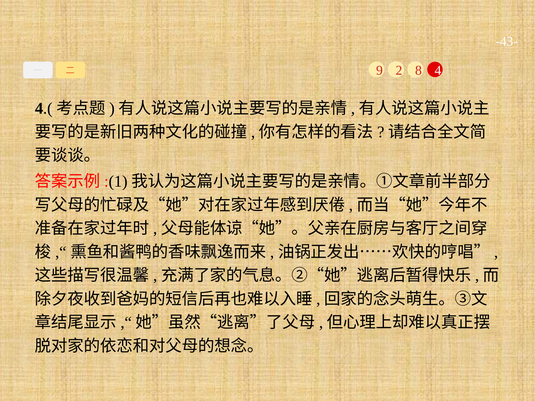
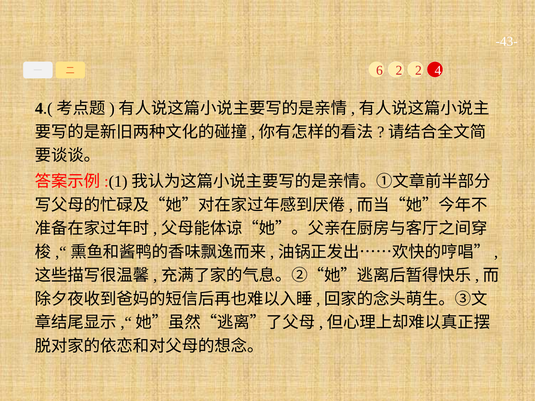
9: 9 -> 6 (379, 70)
2 8: 8 -> 2 (418, 70)
